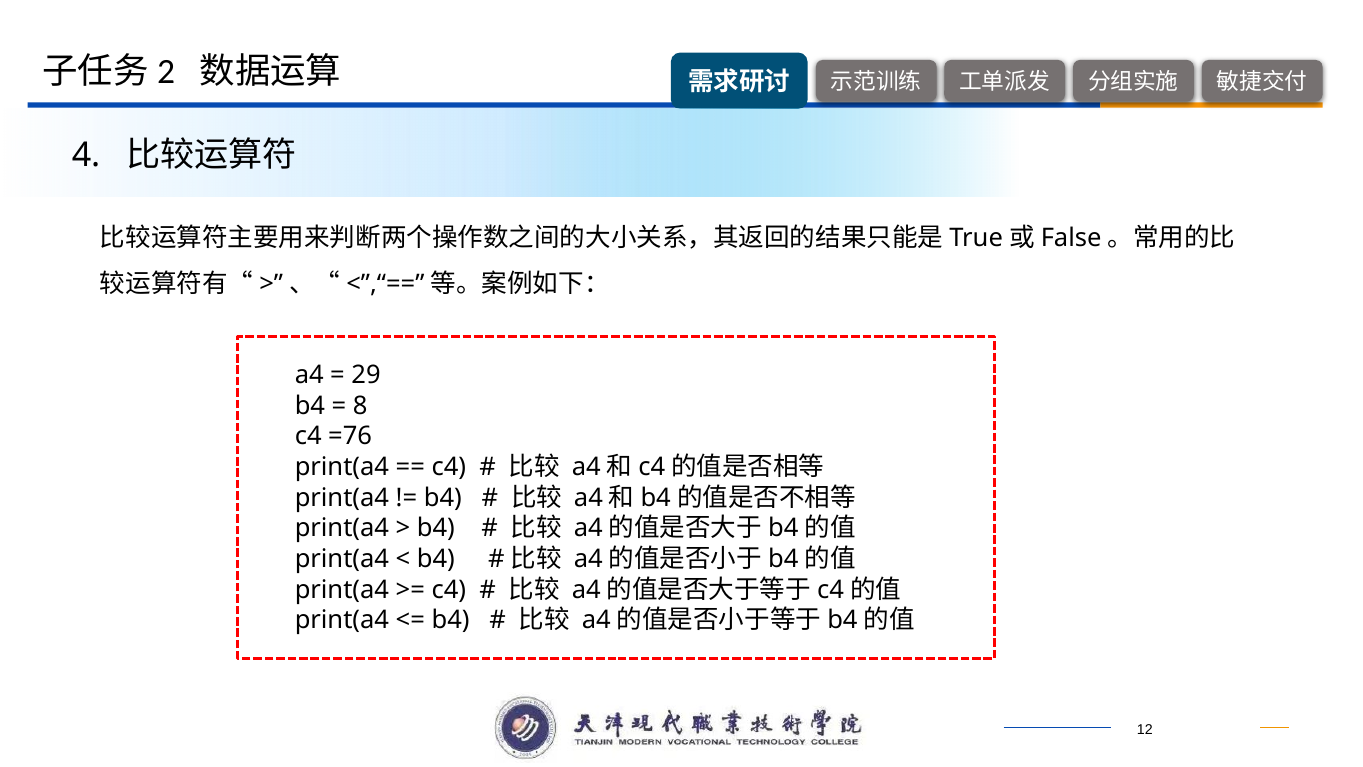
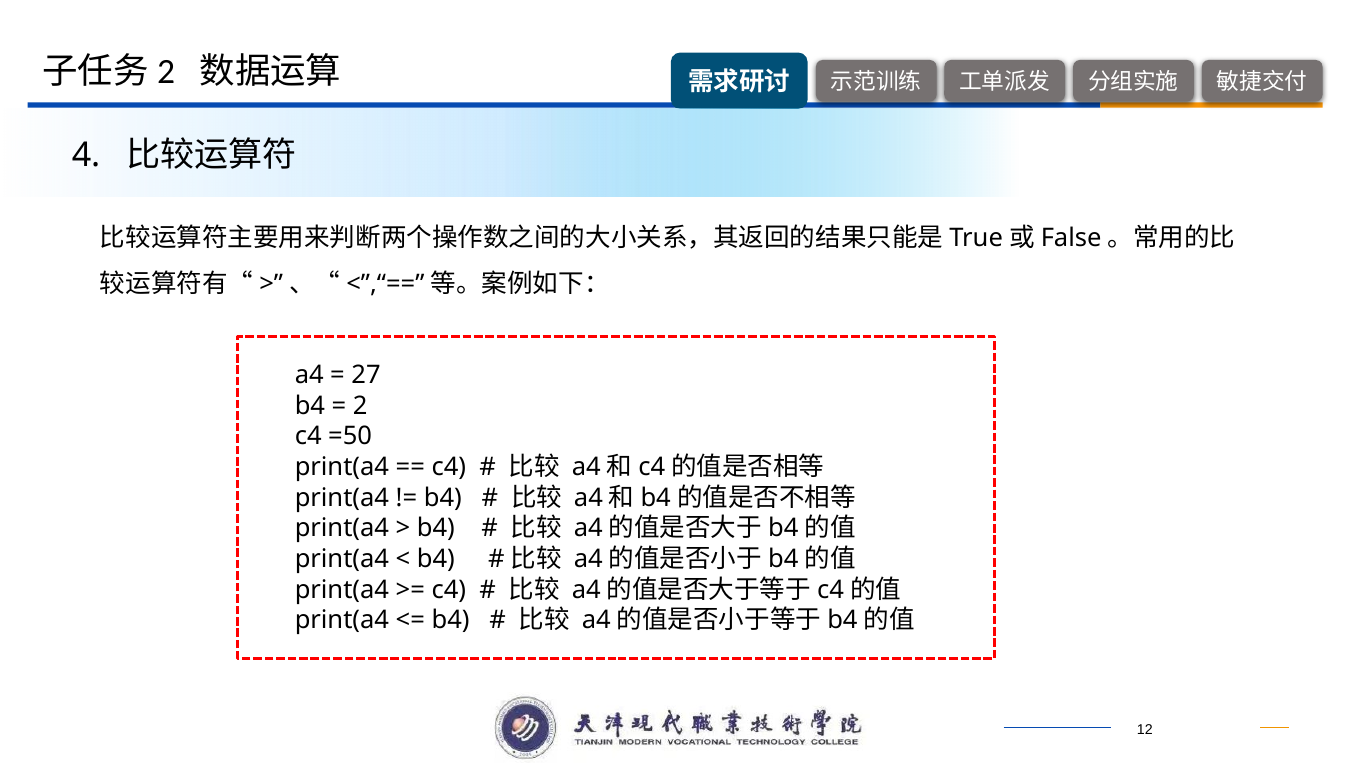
29: 29 -> 27 (366, 375)
8: 8 -> 2 (360, 405)
=76: =76 -> =50 (350, 436)
